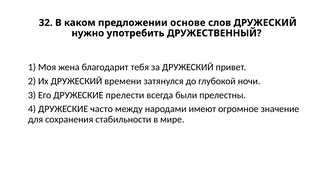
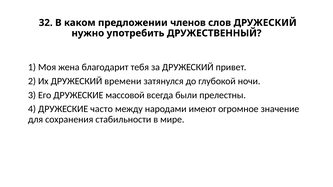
основе: основе -> членов (188, 23)
прелести: прелести -> массовой (125, 95)
